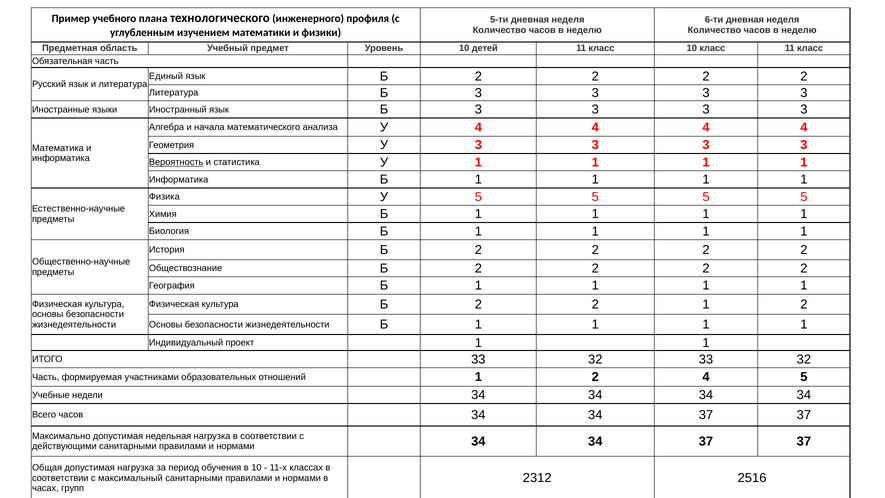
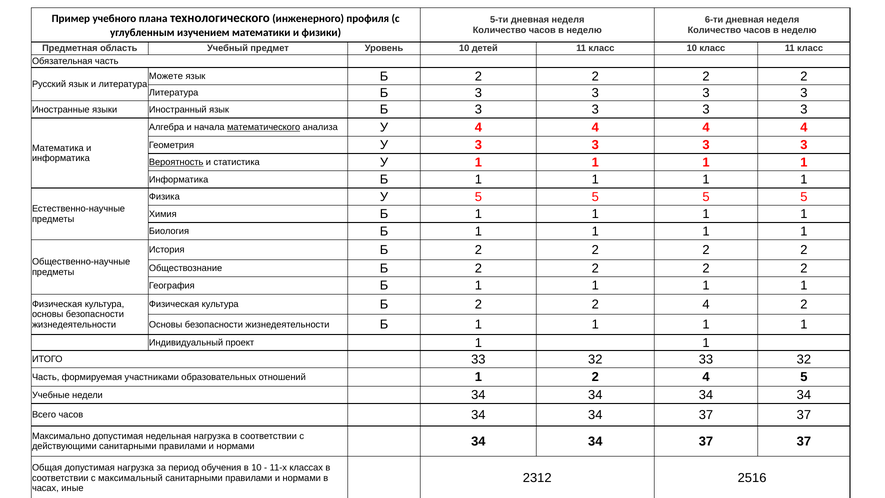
Единый: Единый -> Можете (166, 76)
математического underline: none -> present (264, 127)
2 2 1: 1 -> 4 (706, 304)
групп: групп -> иные (72, 488)
